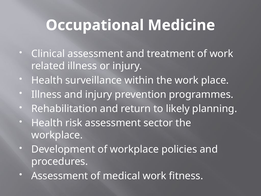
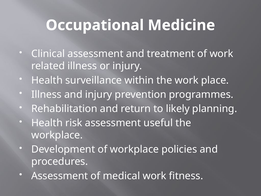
sector: sector -> useful (158, 123)
